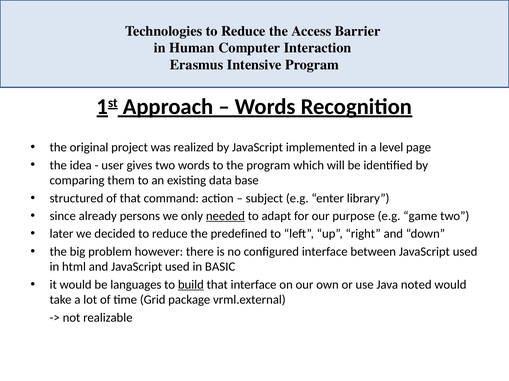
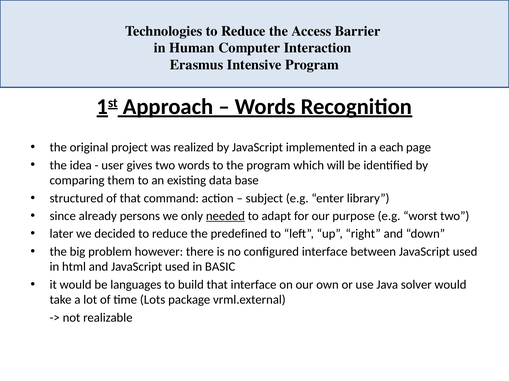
level: level -> each (391, 148)
game: game -> worst (420, 216)
build underline: present -> none (191, 285)
noted: noted -> solver (416, 285)
Grid: Grid -> Lots (153, 300)
